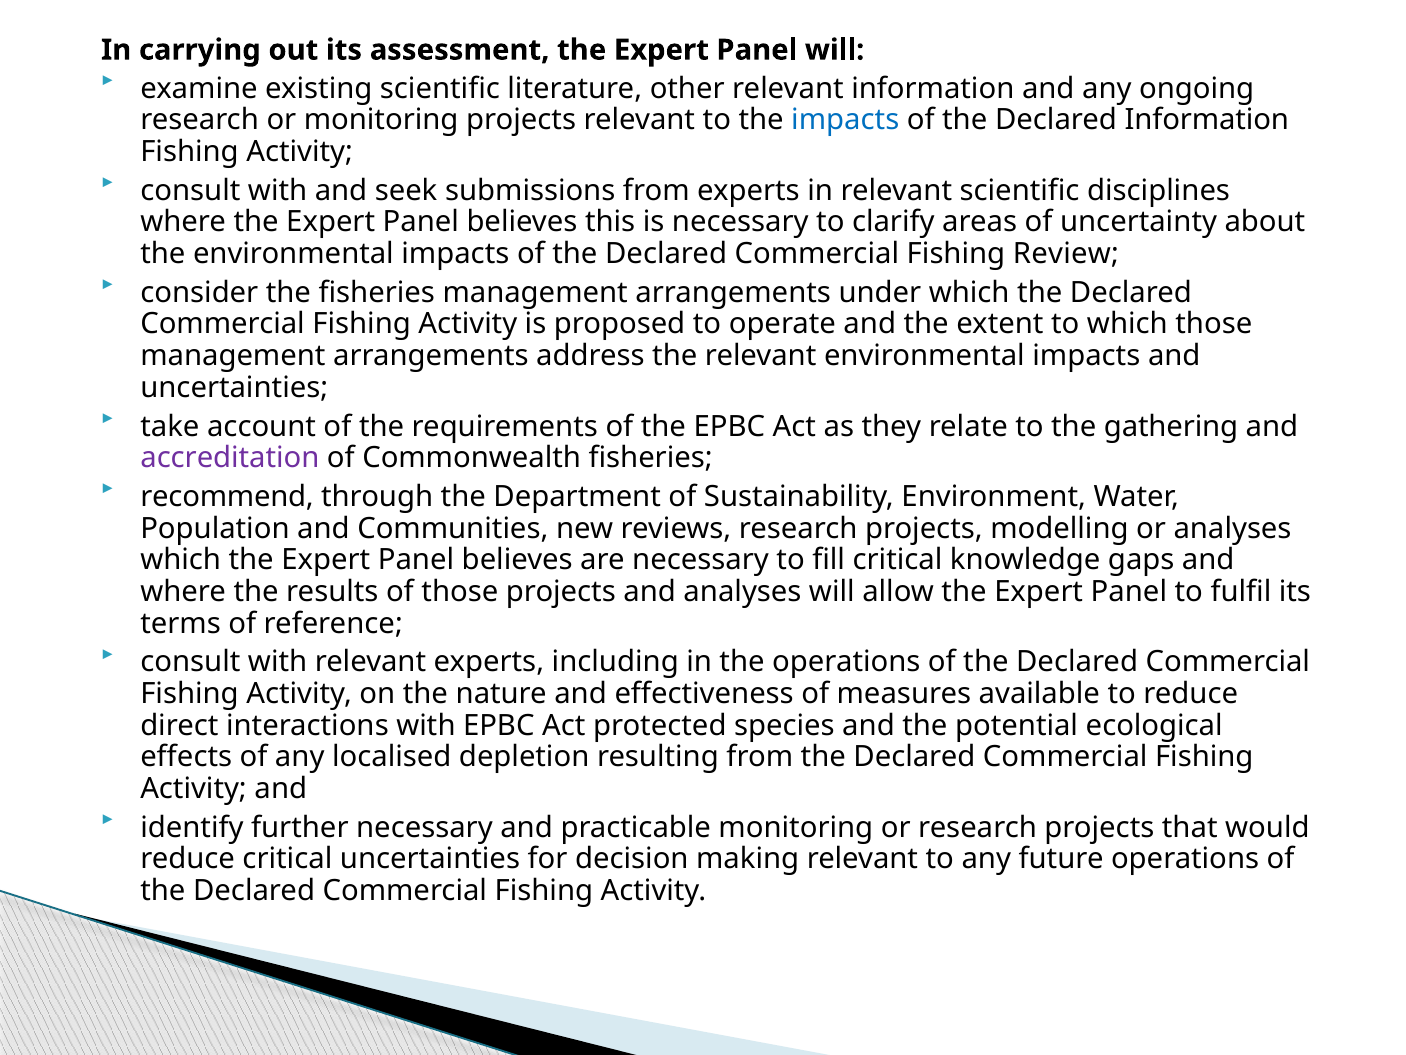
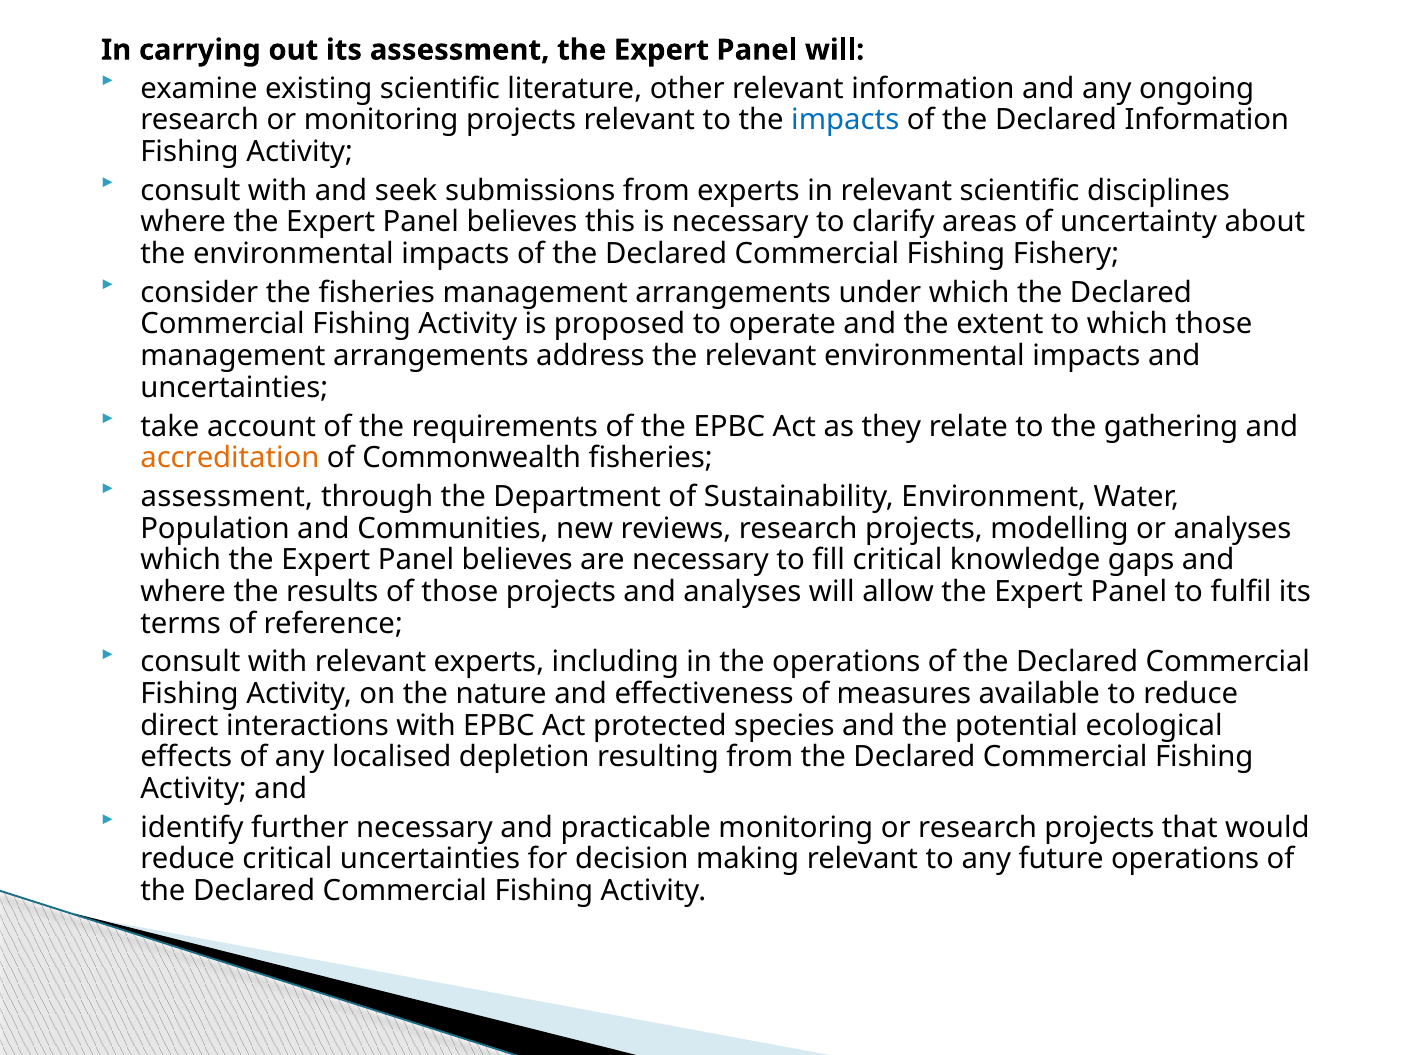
Review: Review -> Fishery (1066, 254)
accreditation colour: purple -> orange (230, 458)
recommend: recommend -> assessment (227, 496)
